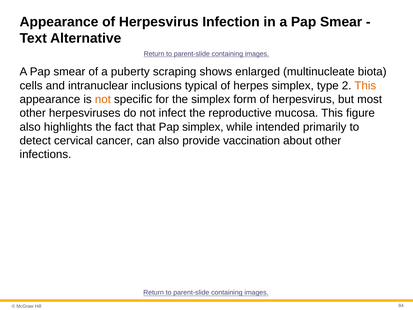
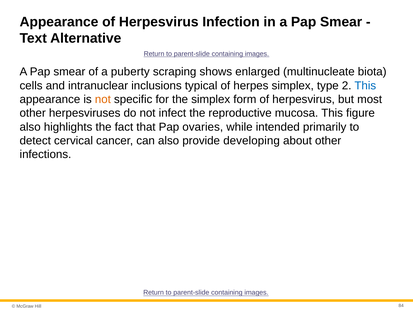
This colour: orange -> blue (365, 85)
Pap simplex: simplex -> ovaries (203, 127)
vaccination: vaccination -> developing (252, 141)
